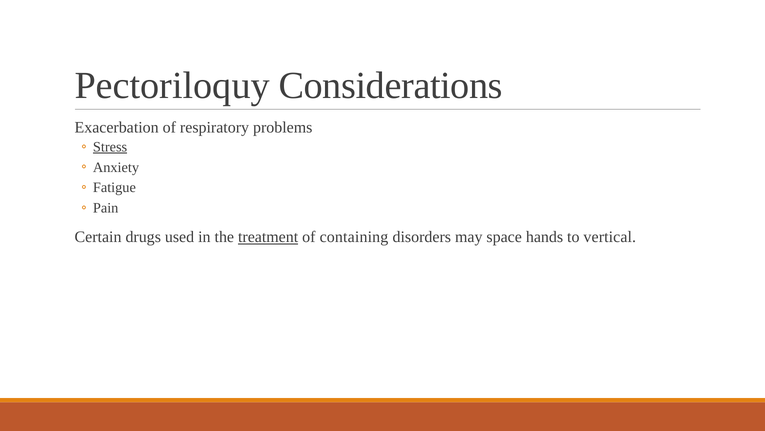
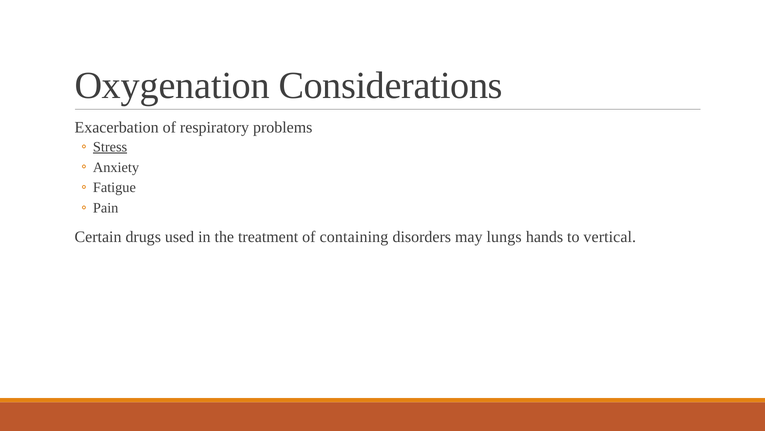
Pectoriloquy: Pectoriloquy -> Oxygenation (172, 86)
treatment underline: present -> none (268, 237)
space: space -> lungs (504, 237)
